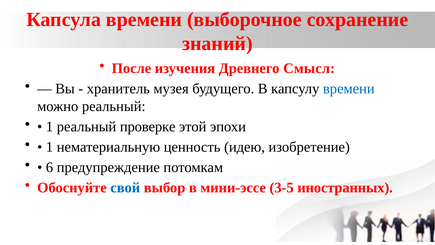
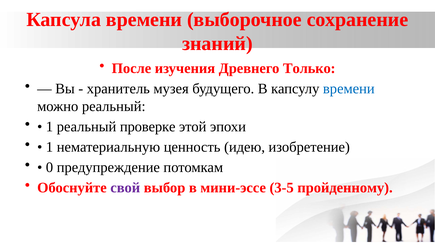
Смысл: Смысл -> Только (309, 68)
6: 6 -> 0 (50, 167)
свой colour: blue -> purple (125, 187)
иностранных: иностранных -> пройденному (345, 187)
